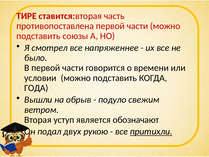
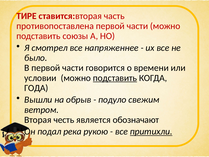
подставить underline: none -> present (115, 78)
уступ: уступ -> честь (64, 120)
двух: двух -> река (72, 131)
